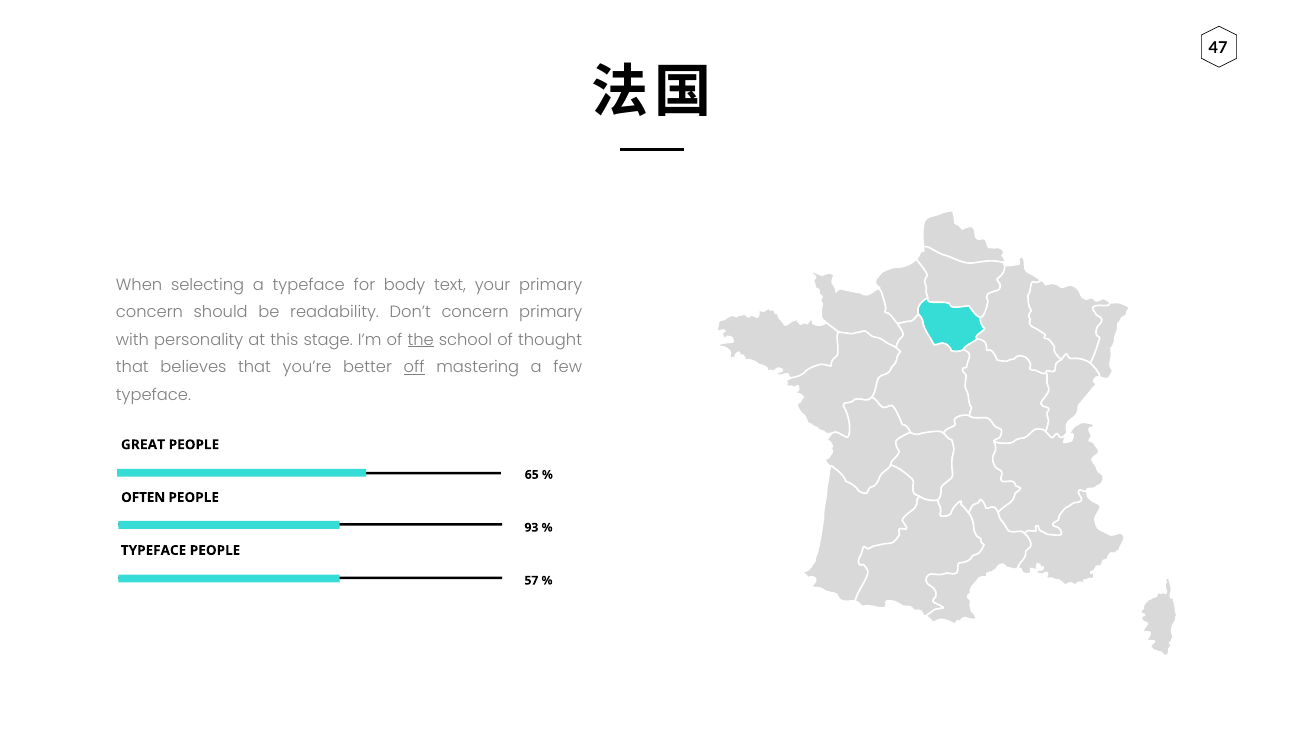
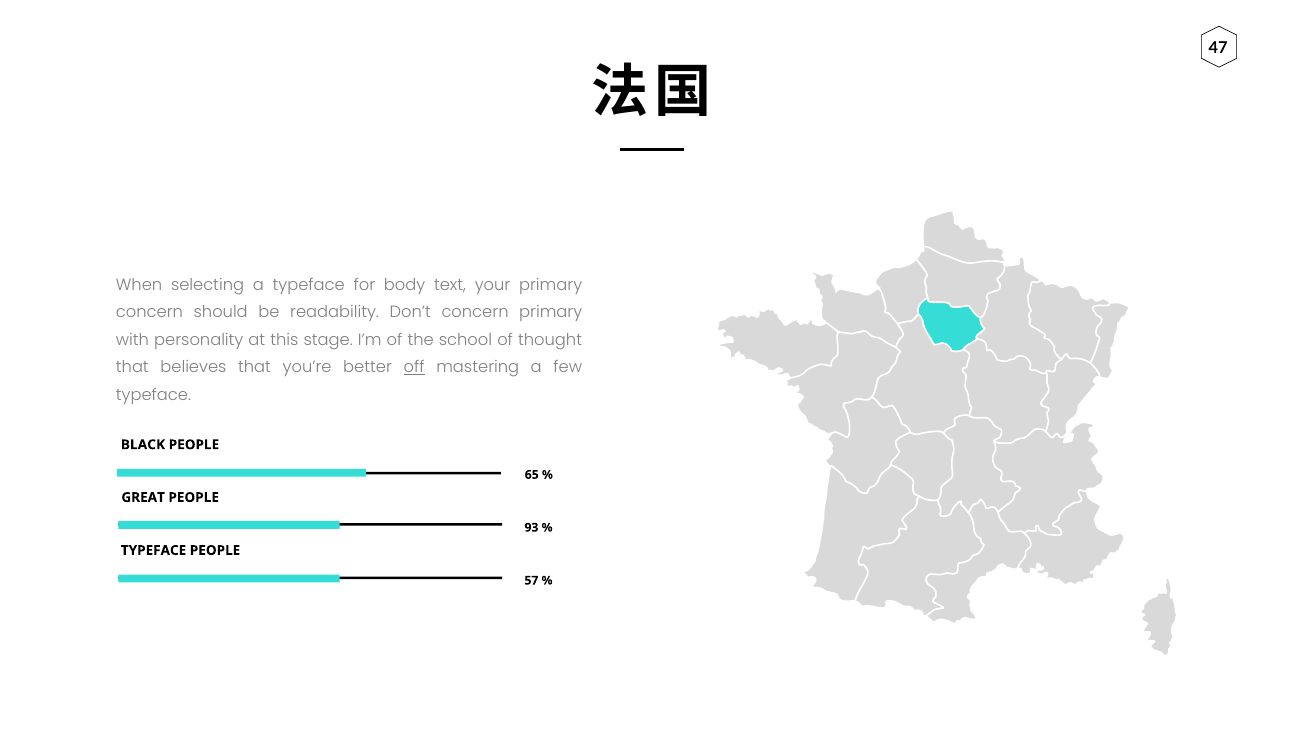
the underline: present -> none (421, 340)
GREAT: GREAT -> BLACK (143, 445)
OFTEN: OFTEN -> GREAT (143, 498)
